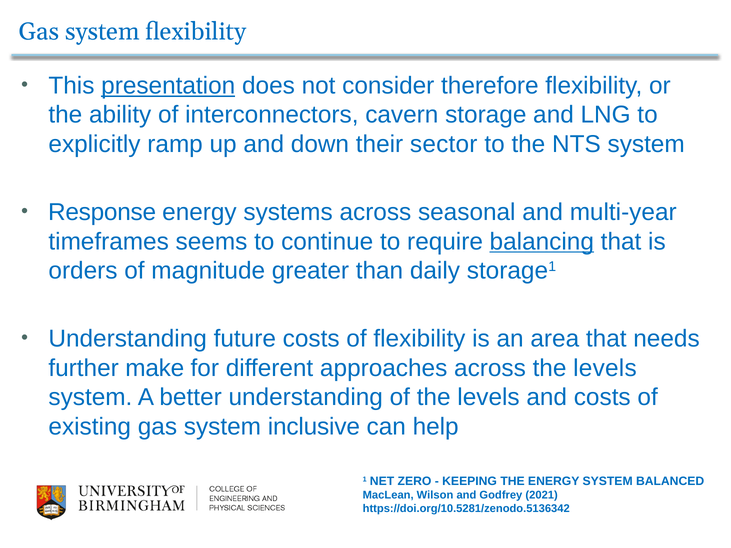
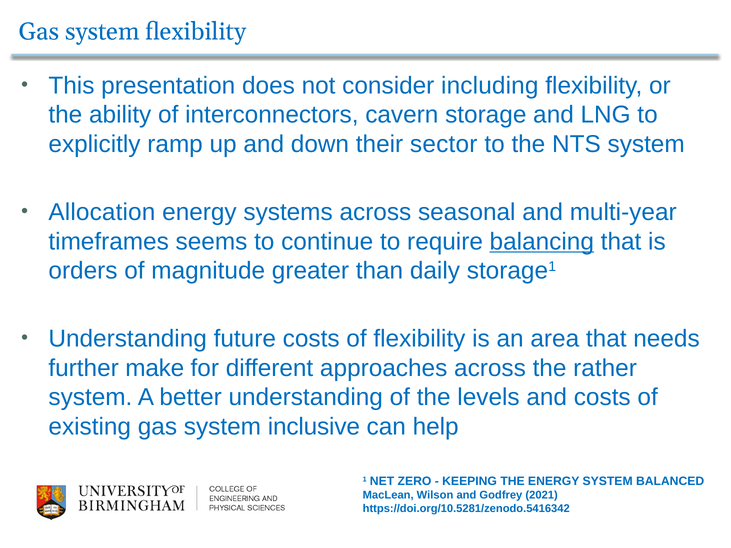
presentation underline: present -> none (168, 86)
therefore: therefore -> including (490, 86)
Response: Response -> Allocation (102, 212)
across the levels: levels -> rather (605, 368)
https://doi.org/10.5281/zenodo.5136342: https://doi.org/10.5281/zenodo.5136342 -> https://doi.org/10.5281/zenodo.5416342 (466, 509)
